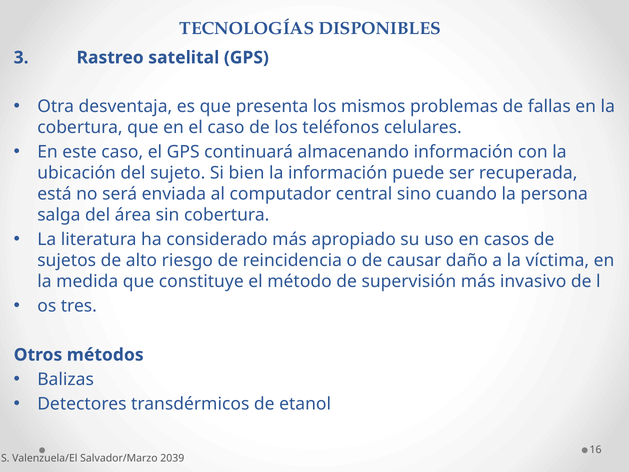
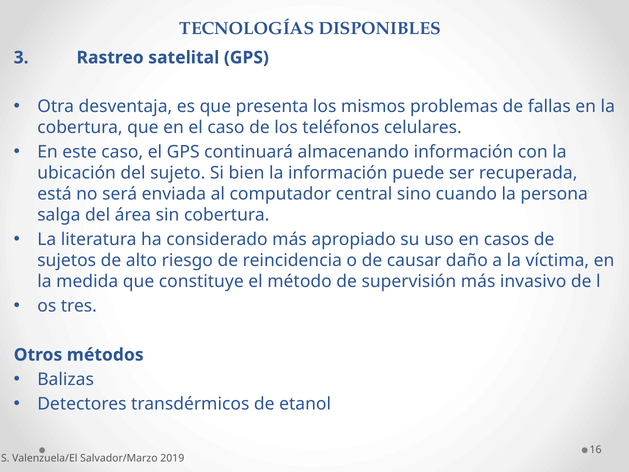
2039: 2039 -> 2019 (172, 458)
